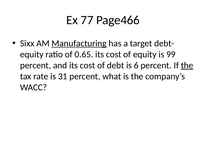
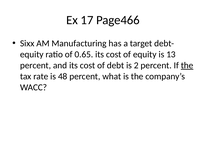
77: 77 -> 17 (87, 20)
Manufacturing underline: present -> none (79, 43)
99: 99 -> 13 (171, 54)
6: 6 -> 2 (136, 65)
31: 31 -> 48 (63, 76)
